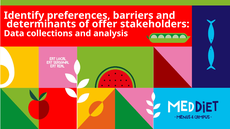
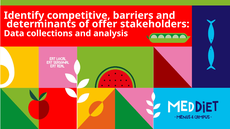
preferences: preferences -> competitive (79, 15)
